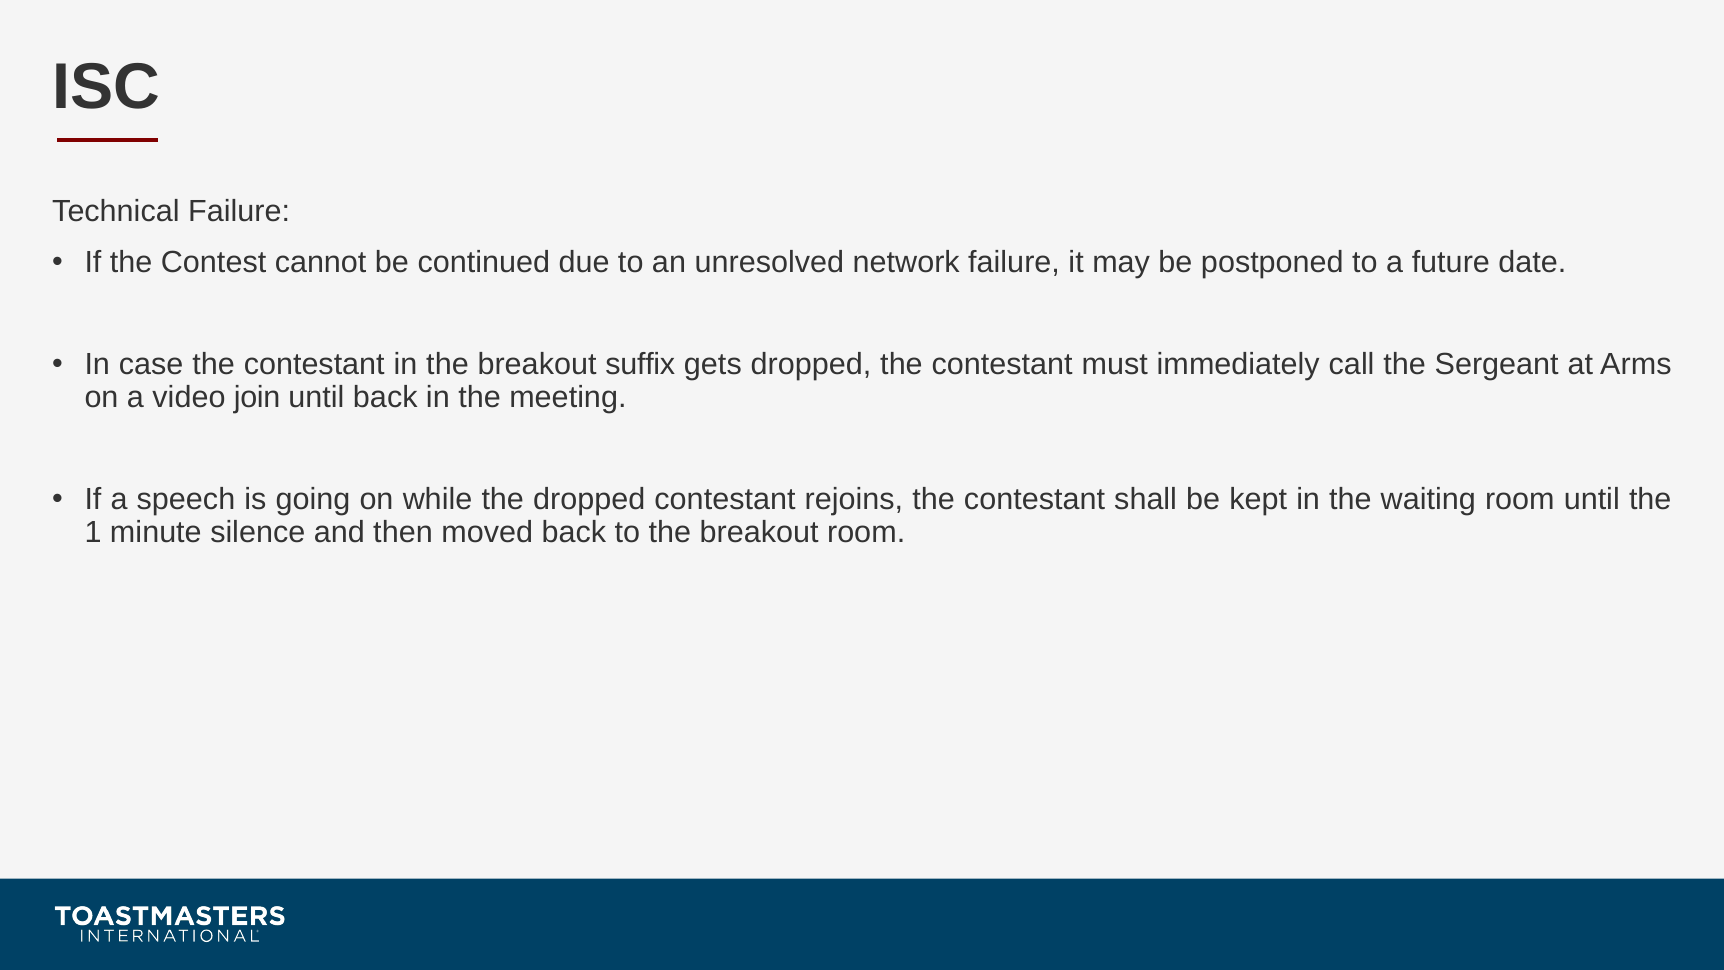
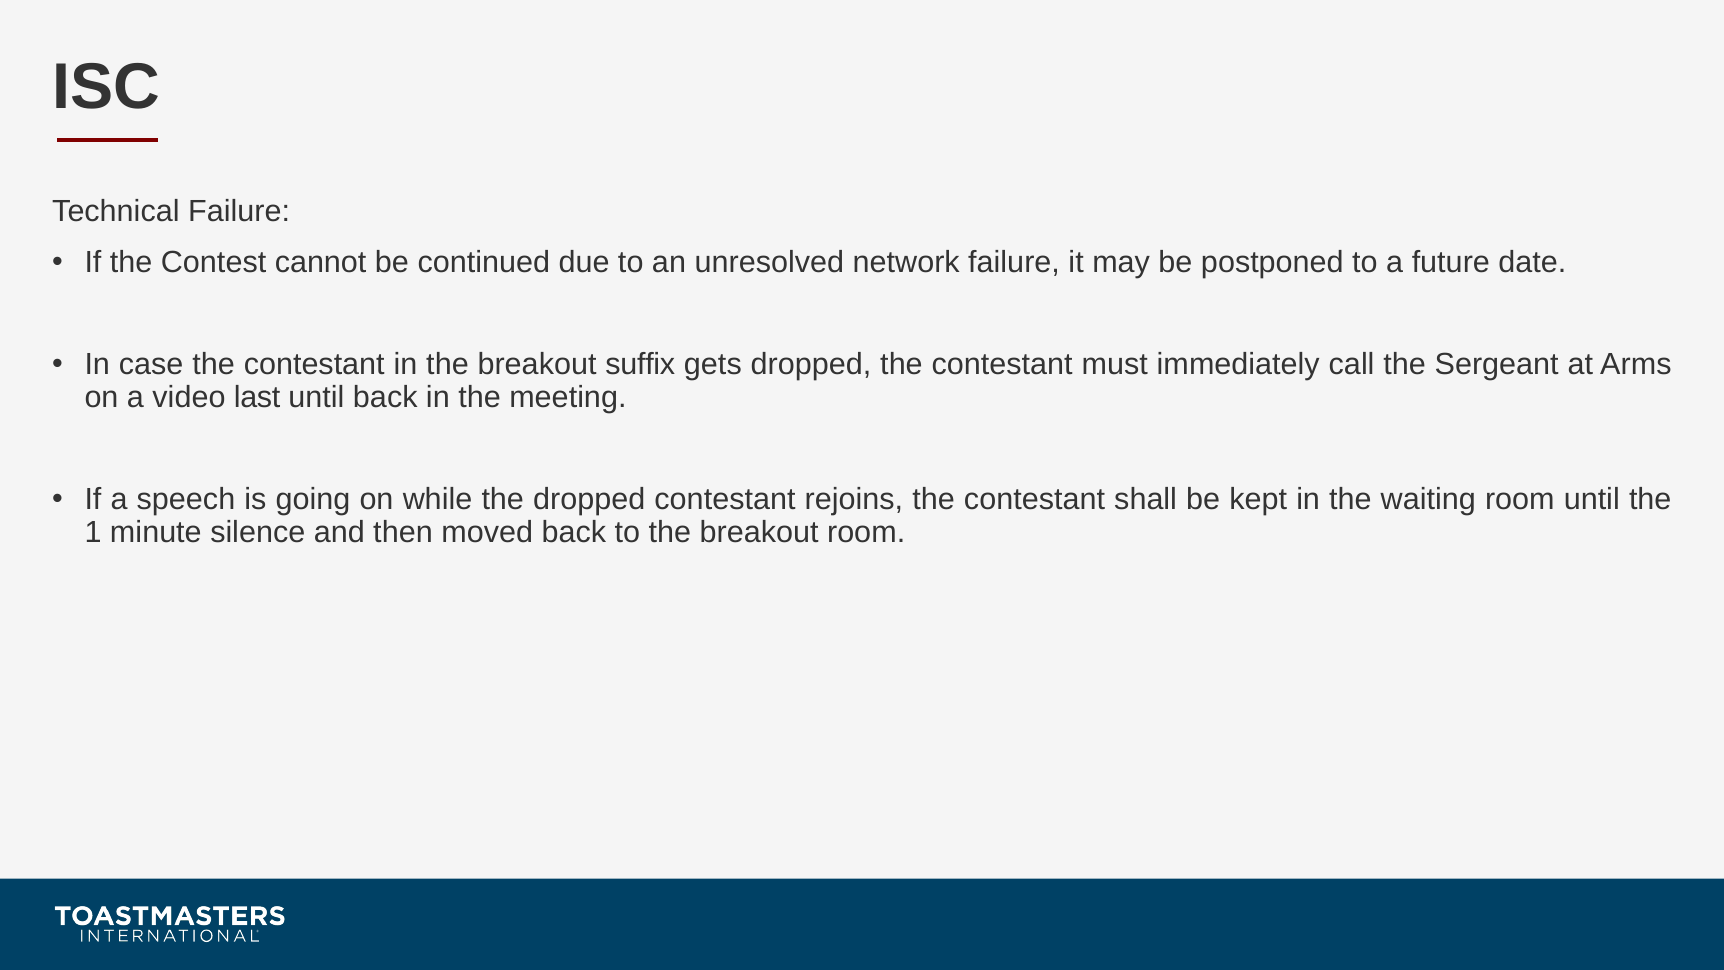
join: join -> last (257, 397)
